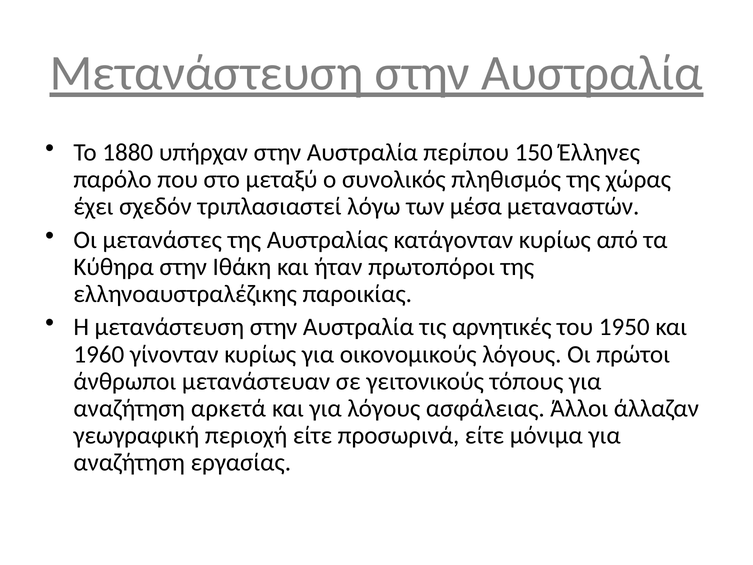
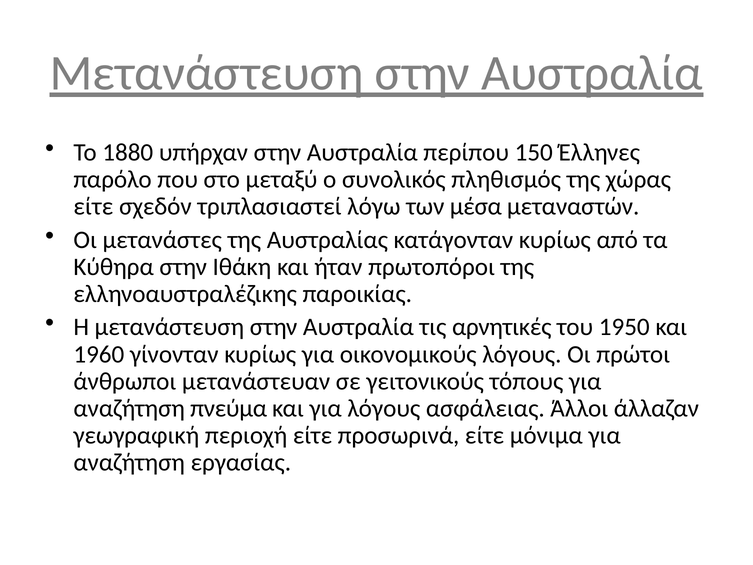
έχει: έχει -> είτε (93, 207)
αρκετά: αρκετά -> πνεύμα (229, 408)
